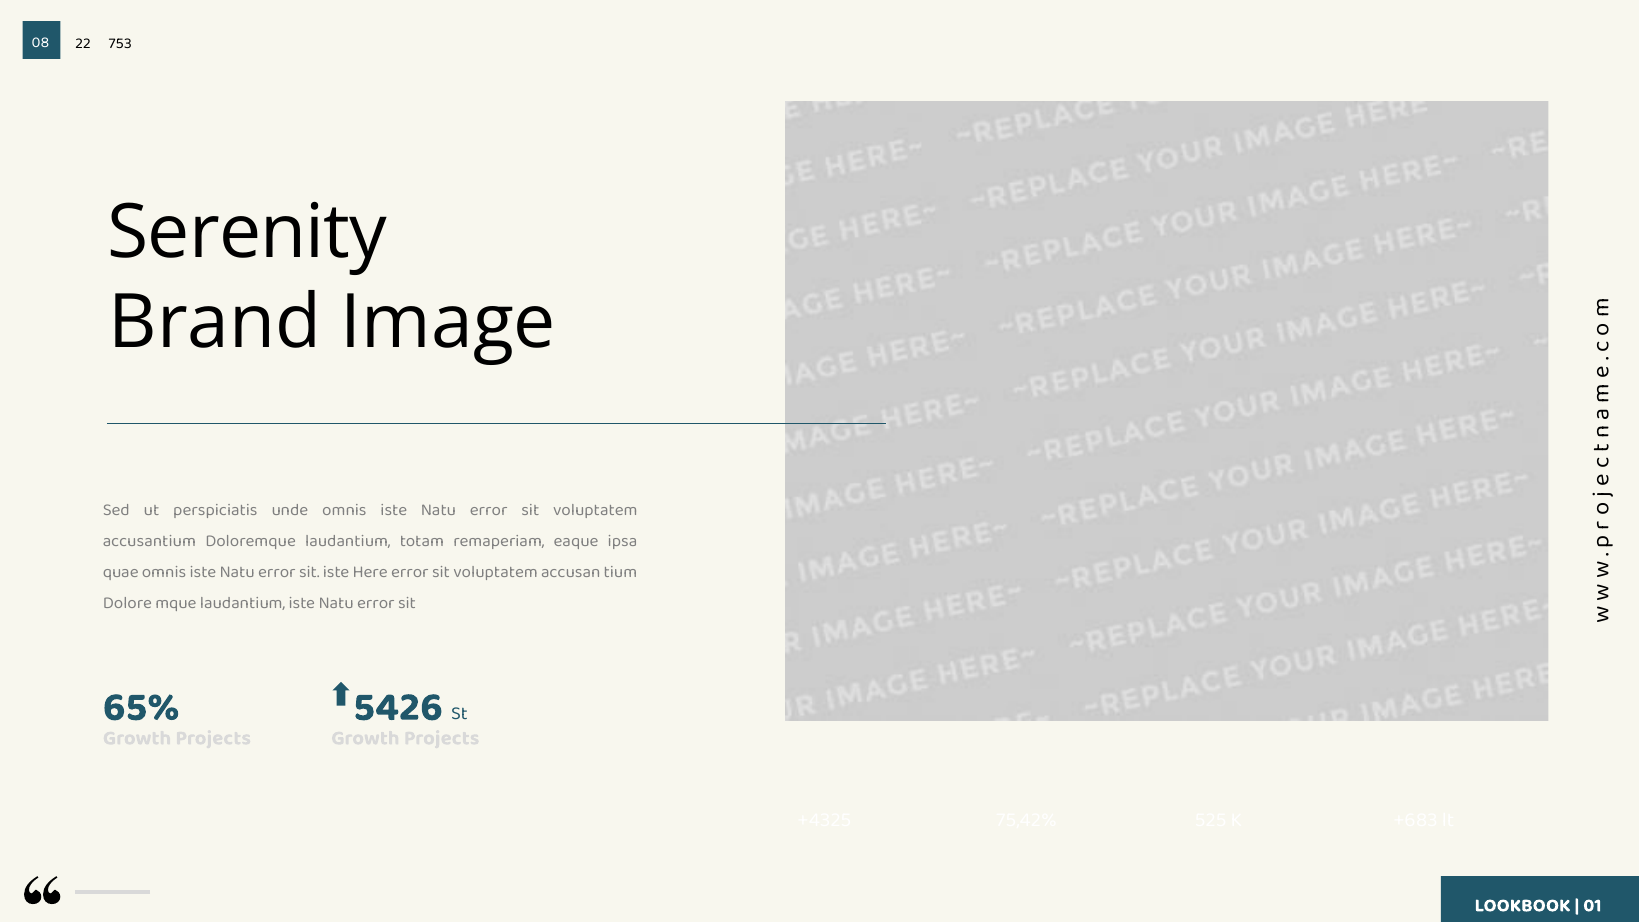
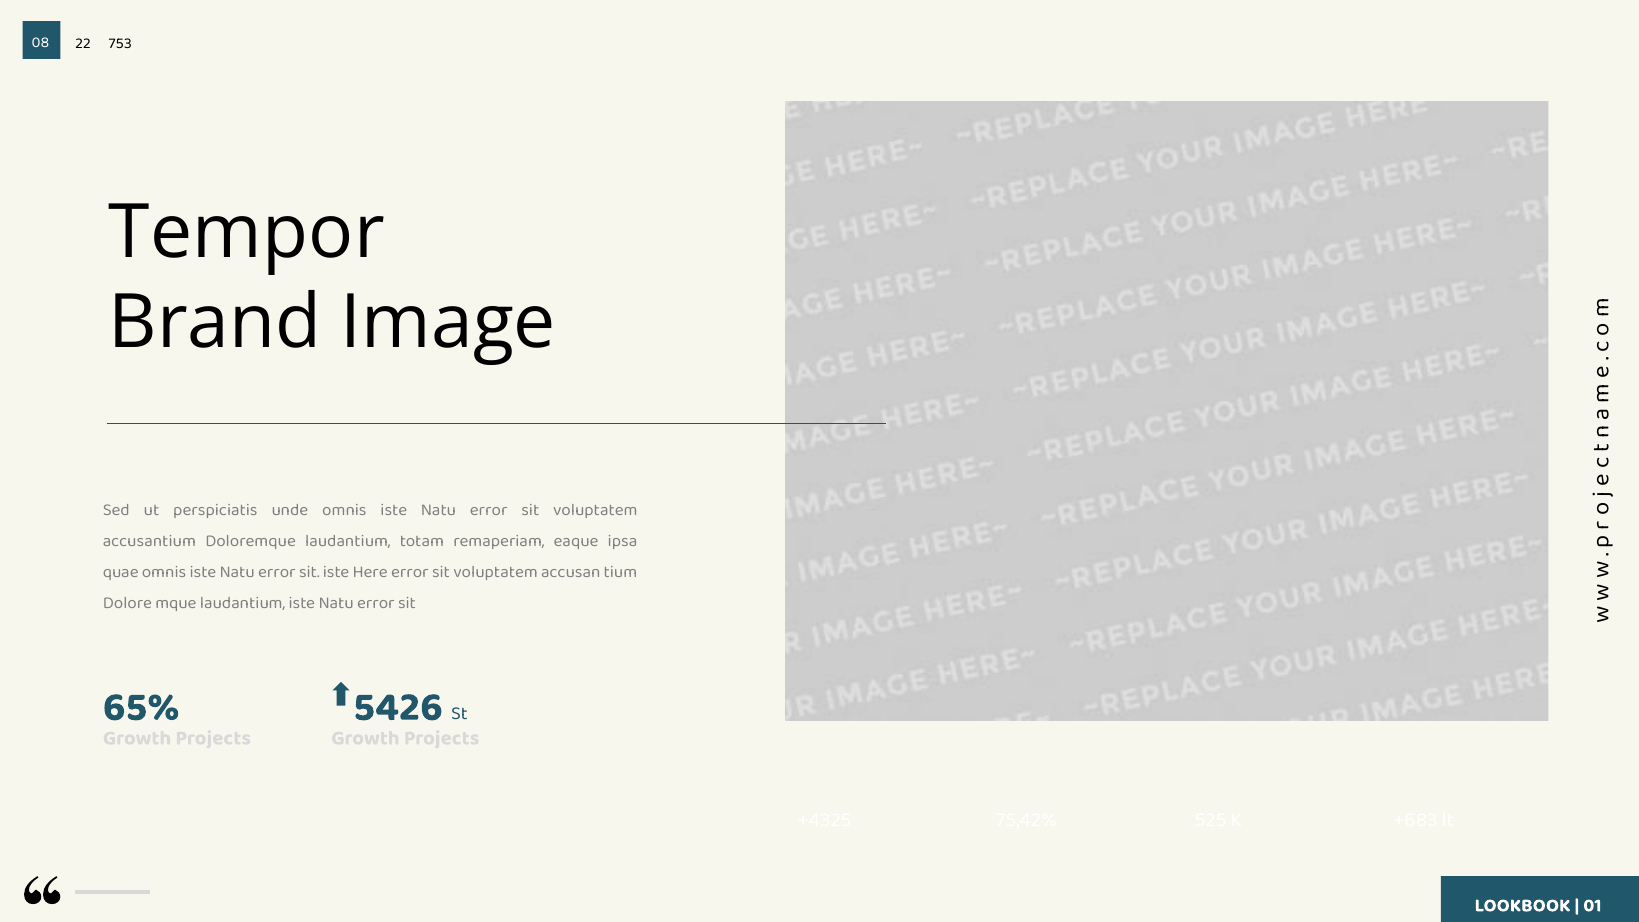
Serenity: Serenity -> Tempor (247, 233)
